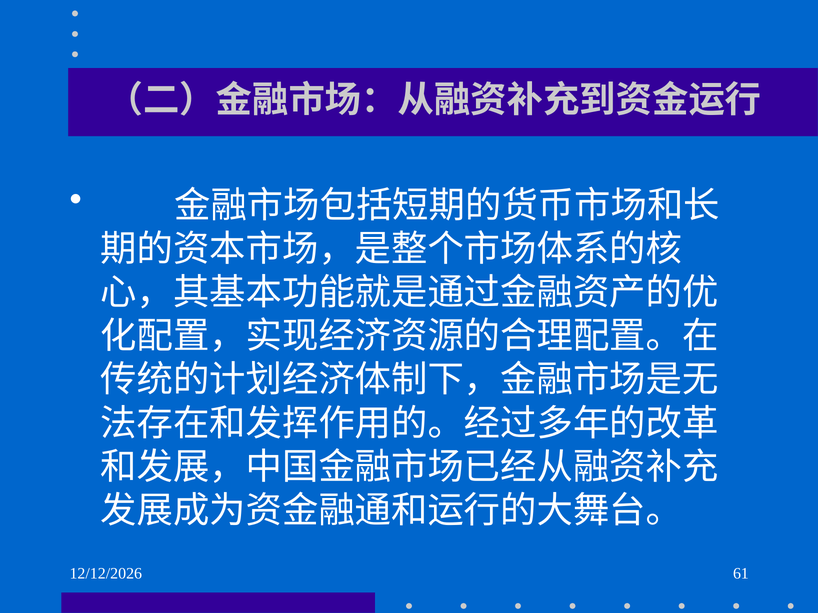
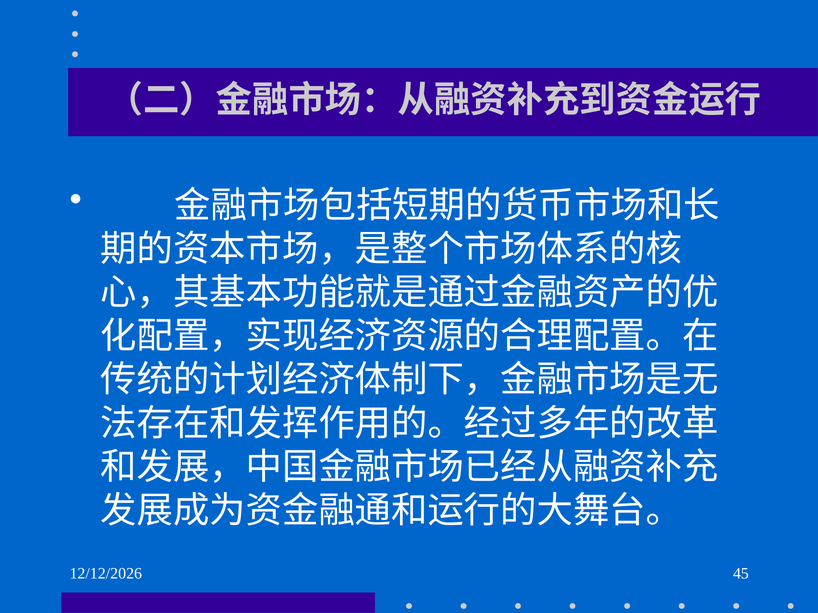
61: 61 -> 45 (741, 574)
